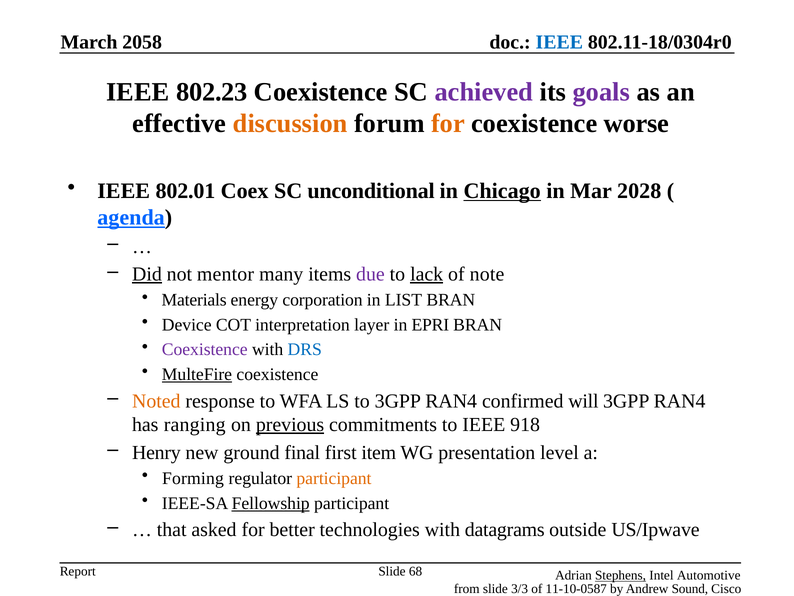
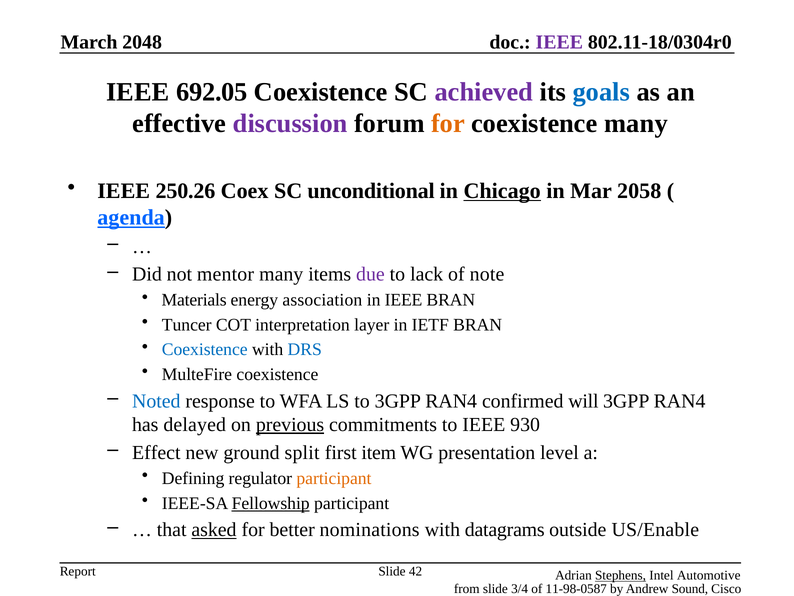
2058: 2058 -> 2048 (142, 42)
IEEE colour: blue -> purple (559, 42)
802.23: 802.23 -> 692.05 (212, 92)
goals colour: purple -> blue (601, 92)
discussion colour: orange -> purple (290, 124)
coexistence worse: worse -> many (636, 124)
802.01: 802.01 -> 250.26 (185, 191)
2028: 2028 -> 2058 (639, 191)
Did underline: present -> none (147, 274)
lack underline: present -> none (427, 274)
corporation: corporation -> association (322, 300)
in LIST: LIST -> IEEE (404, 300)
Device: Device -> Tuncer (187, 325)
EPRI: EPRI -> IETF (430, 325)
Coexistence colour: purple -> blue (205, 349)
MulteFire underline: present -> none (197, 374)
Noted colour: orange -> blue (156, 401)
ranging: ranging -> delayed (195, 424)
918: 918 -> 930 (525, 424)
Henry: Henry -> Effect (156, 452)
final: final -> split (302, 452)
Forming: Forming -> Defining (193, 478)
asked underline: none -> present (214, 529)
technologies: technologies -> nominations (370, 529)
US/Ipwave: US/Ipwave -> US/Enable (655, 529)
68: 68 -> 42 (416, 571)
3/3: 3/3 -> 3/4 (520, 588)
11-10-0587: 11-10-0587 -> 11-98-0587 (576, 588)
